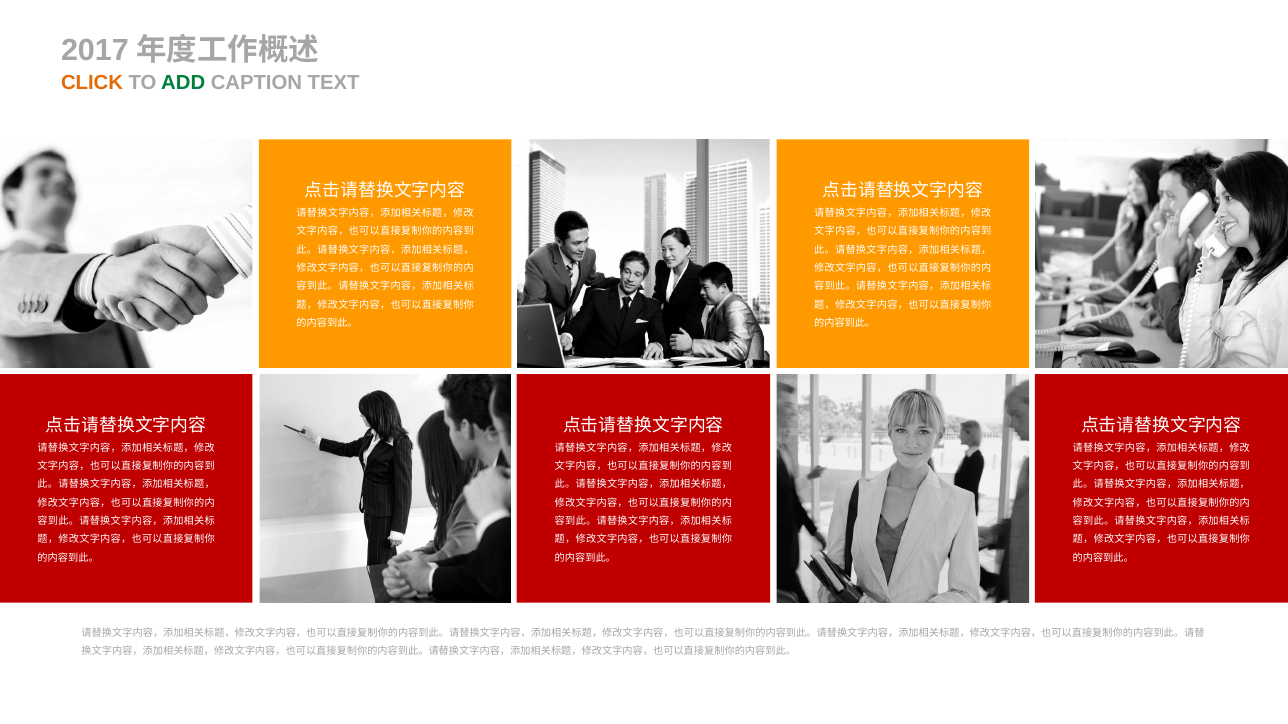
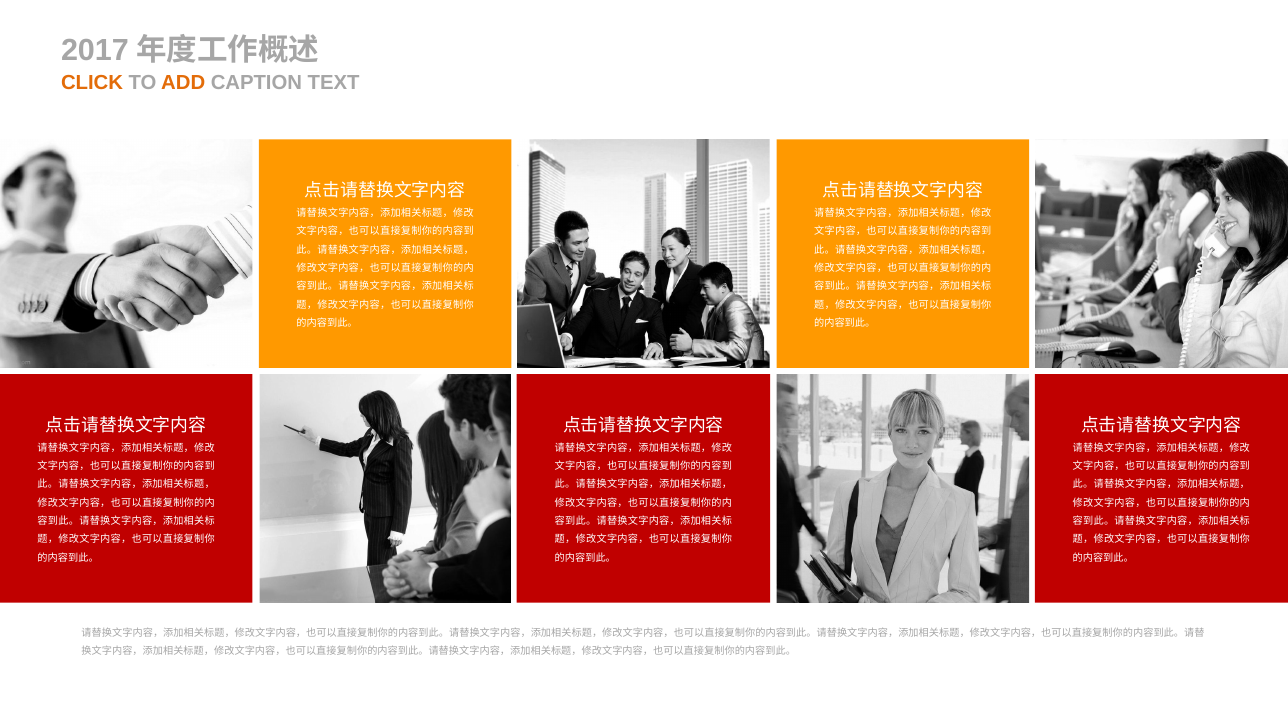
ADD colour: green -> orange (183, 83)
